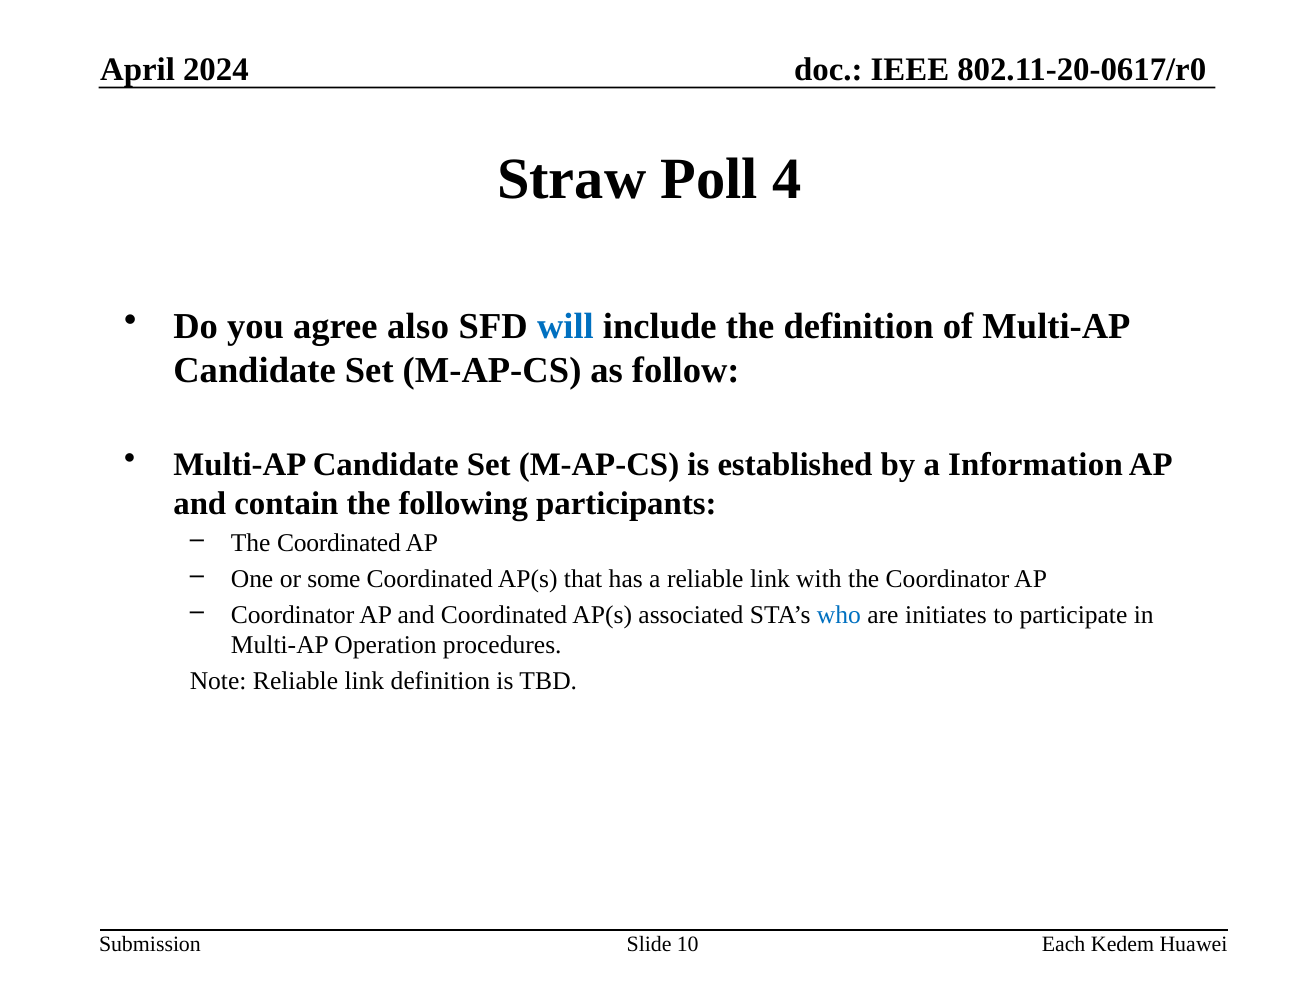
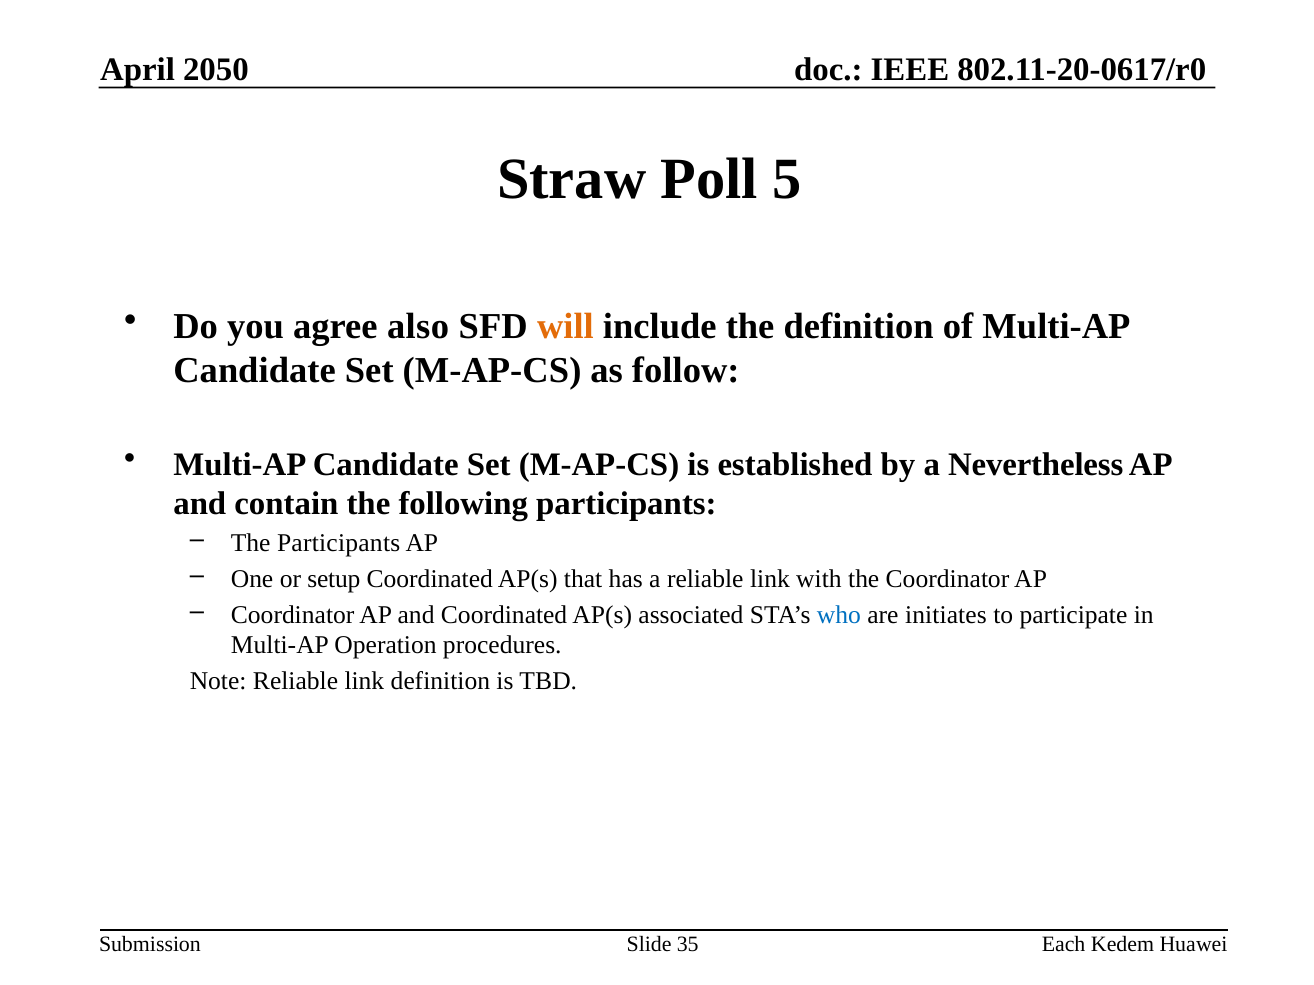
2024: 2024 -> 2050 (216, 70)
4: 4 -> 5 (787, 179)
will colour: blue -> orange (565, 327)
Information: Information -> Nevertheless (1036, 464)
The Coordinated: Coordinated -> Participants (339, 544)
some: some -> setup (334, 579)
10: 10 -> 35 (688, 945)
